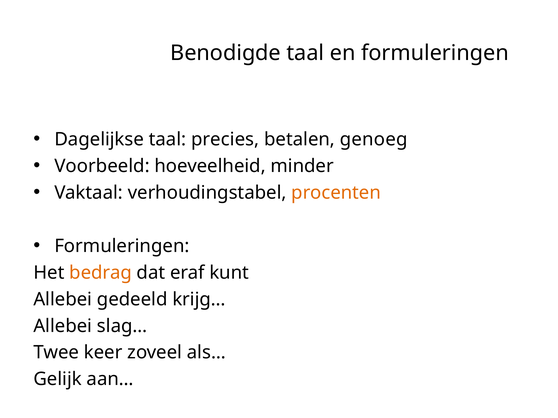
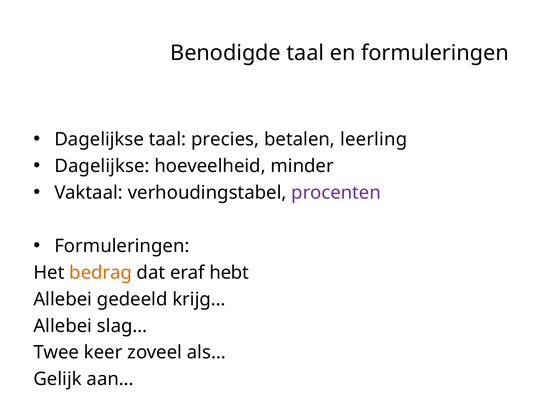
genoeg: genoeg -> leerling (374, 140)
Voorbeeld: Voorbeeld -> Dagelijkse (102, 166)
procenten colour: orange -> purple (336, 193)
kunt: kunt -> hebt (229, 273)
